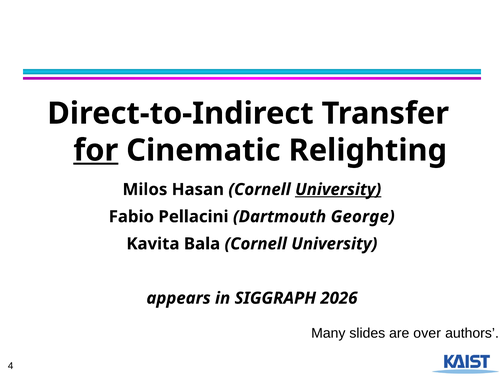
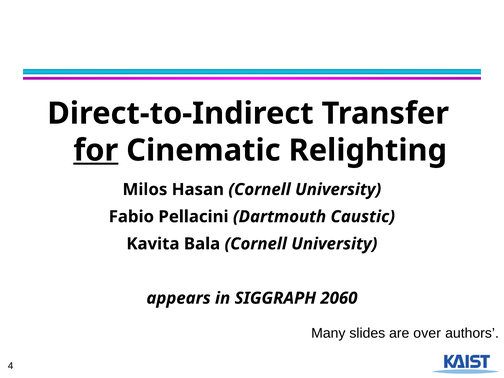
University underline: present -> none (338, 190)
George: George -> Caustic (363, 217)
2026: 2026 -> 2060 (339, 298)
